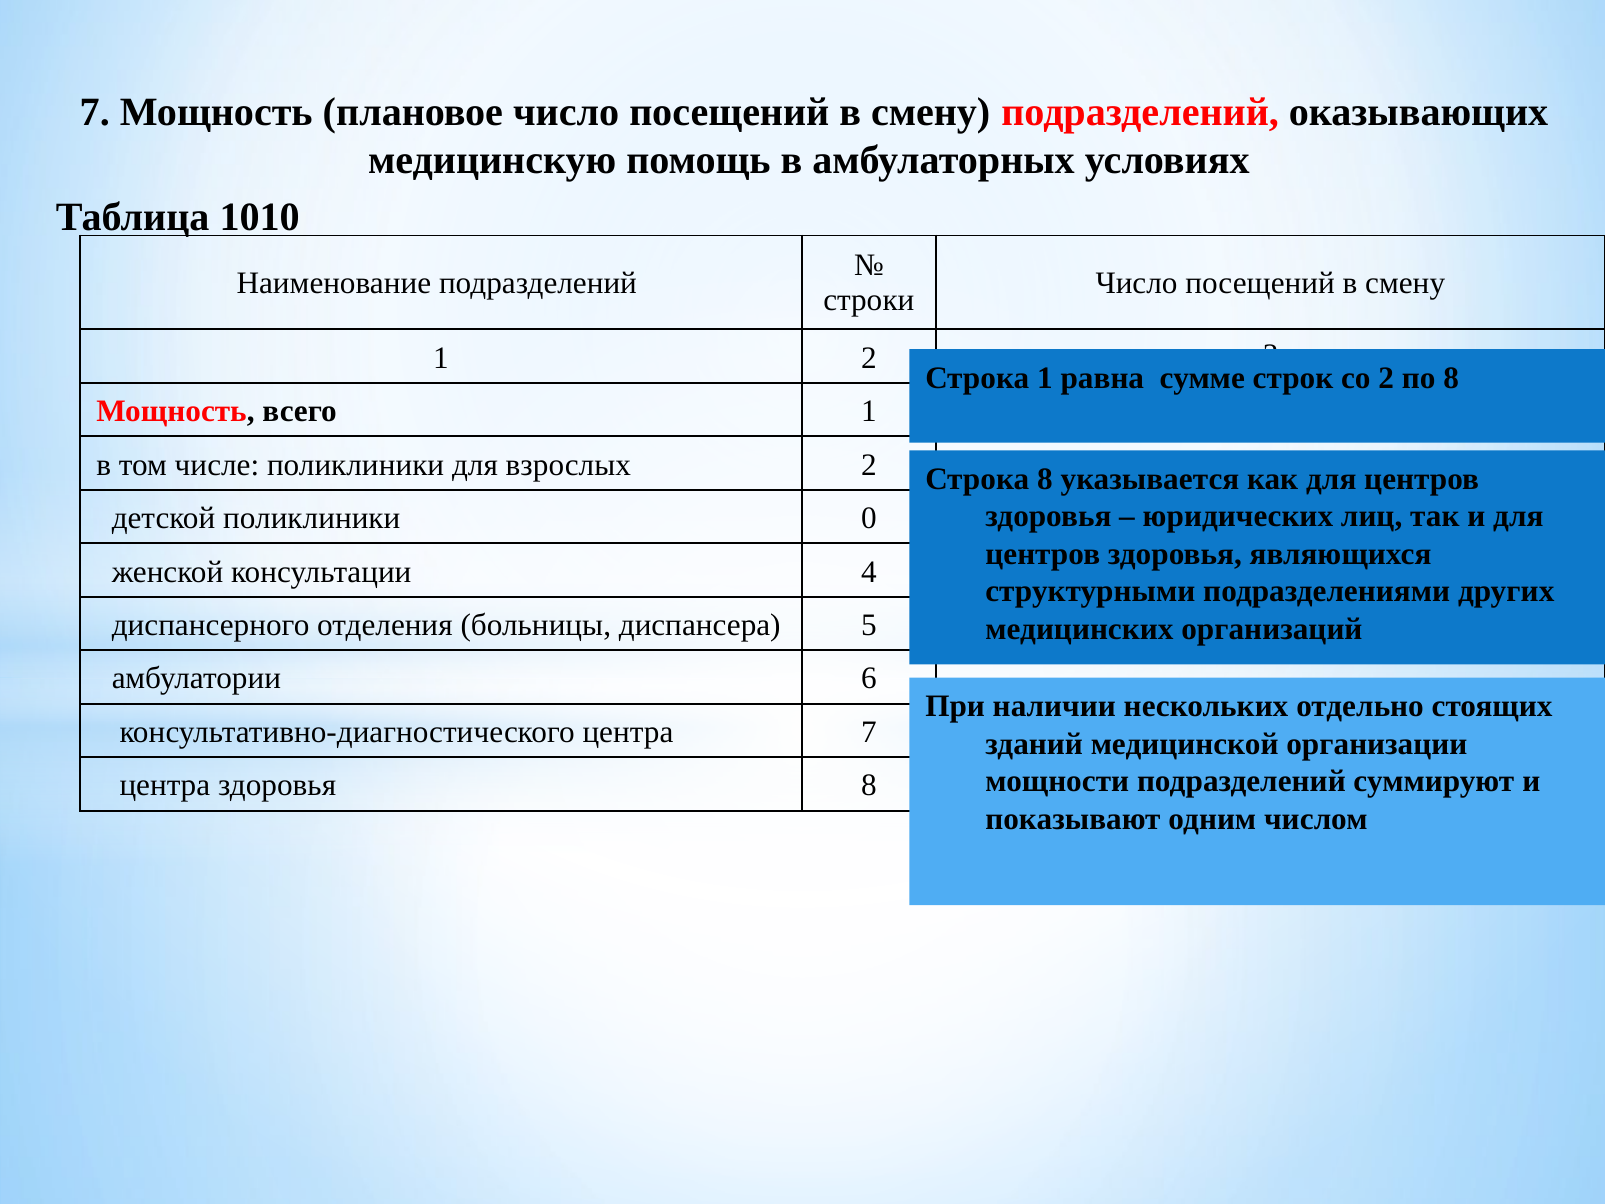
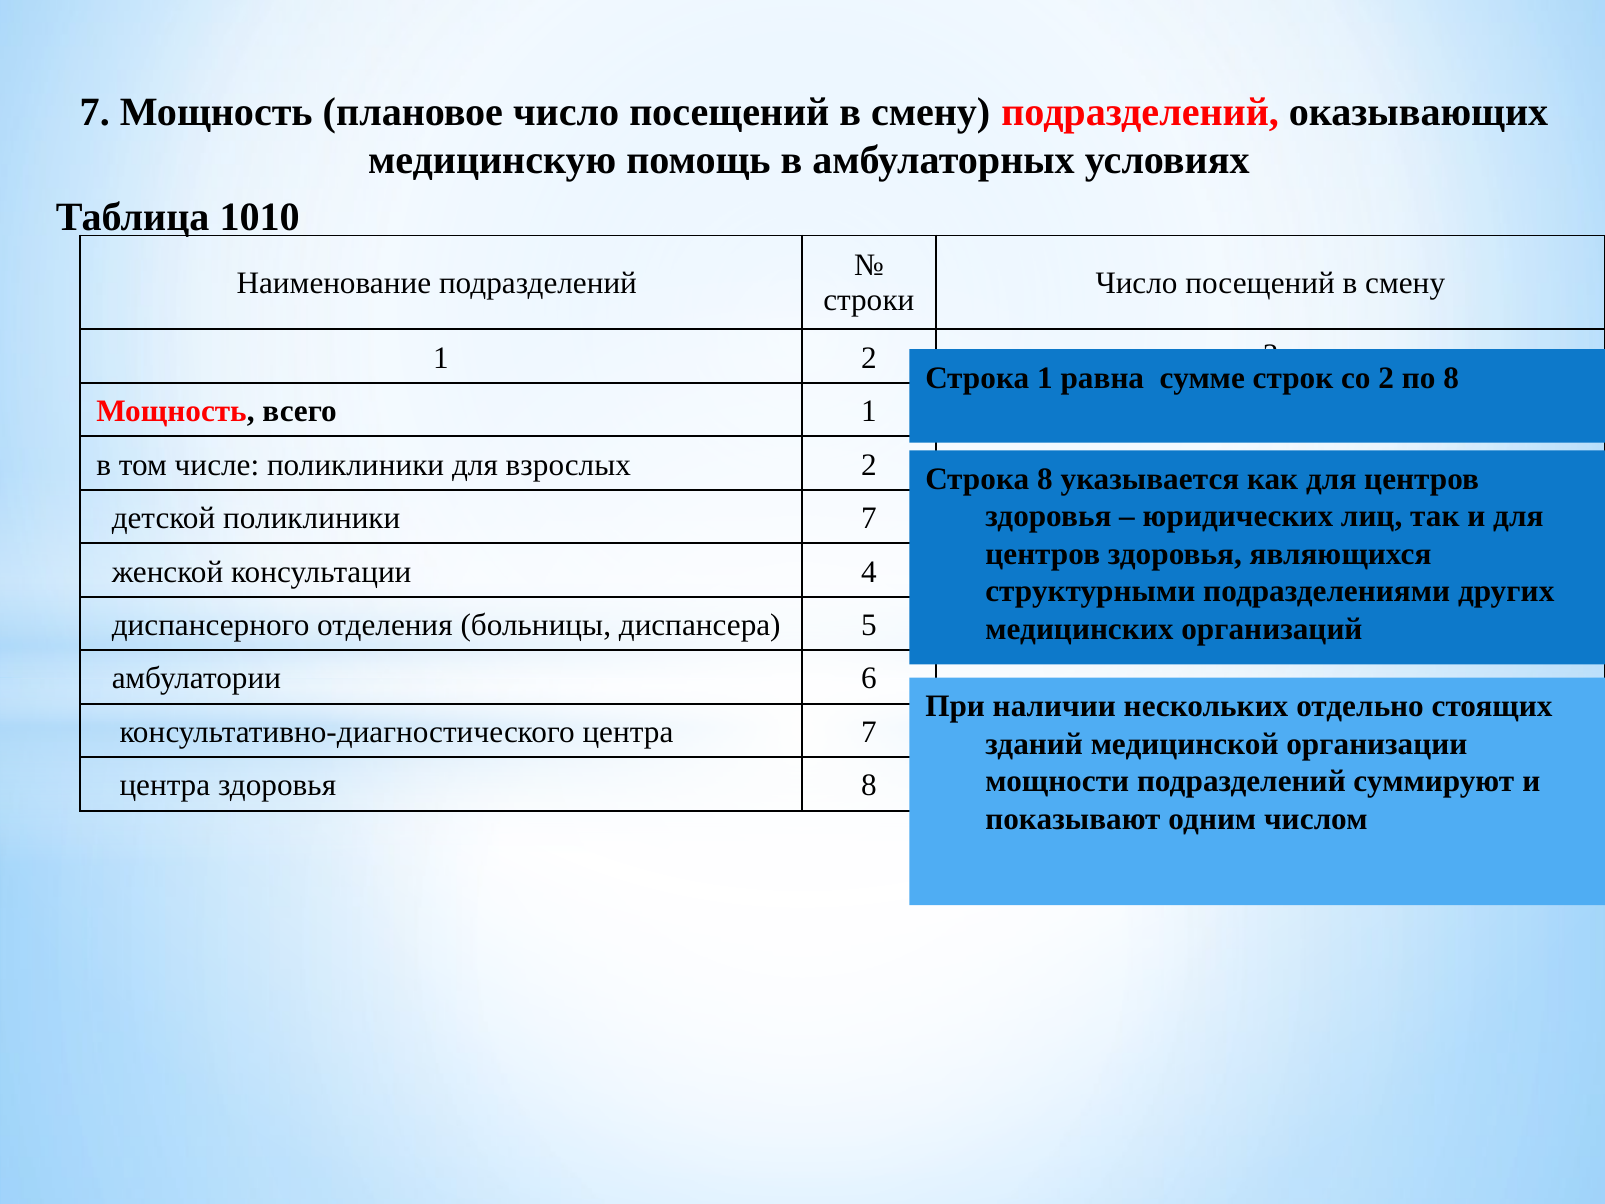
поликлиники 0: 0 -> 7 (869, 518)
